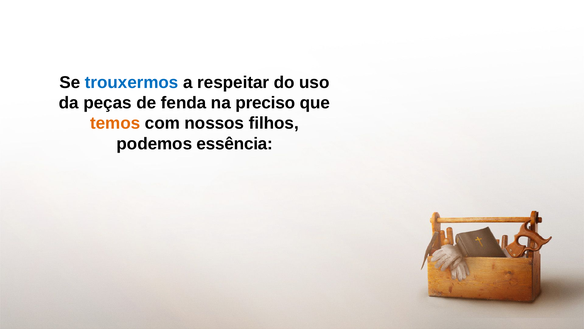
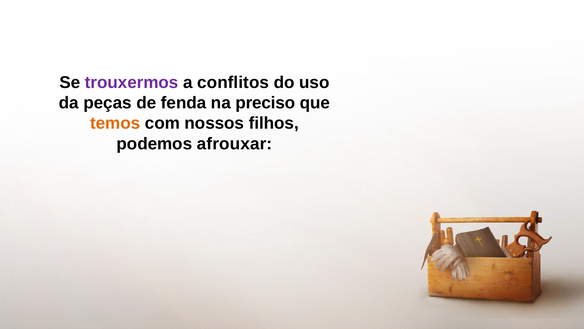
trouxermos colour: blue -> purple (132, 82)
respeitar: respeitar -> conflitos (233, 82)
essência: essência -> afrouxar (235, 144)
